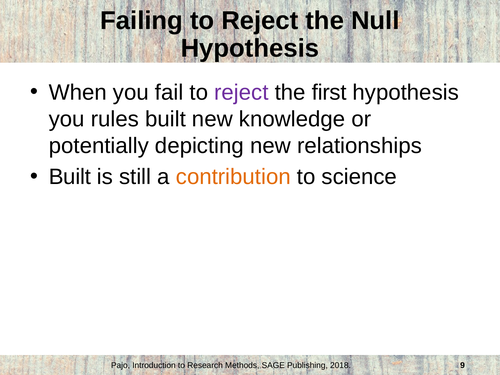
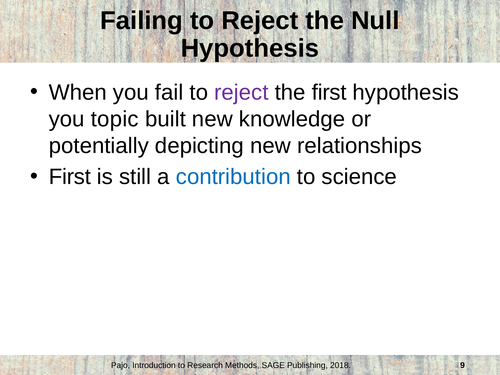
rules: rules -> topic (115, 119)
Built: Built -> First (70, 177)
contribution colour: orange -> blue (233, 177)
